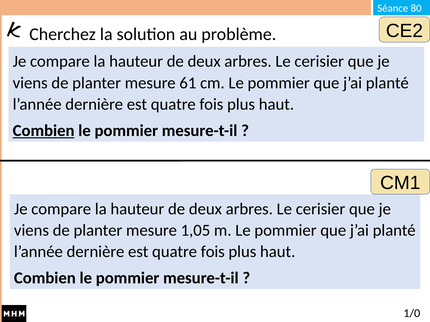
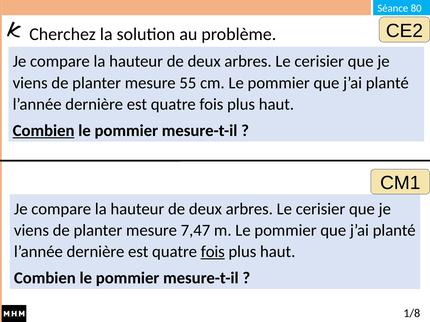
61: 61 -> 55 (188, 83)
1,05: 1,05 -> 7,47 (195, 231)
fois underline: none -> present (213, 252)
1/0: 1/0 -> 1/8 (412, 314)
